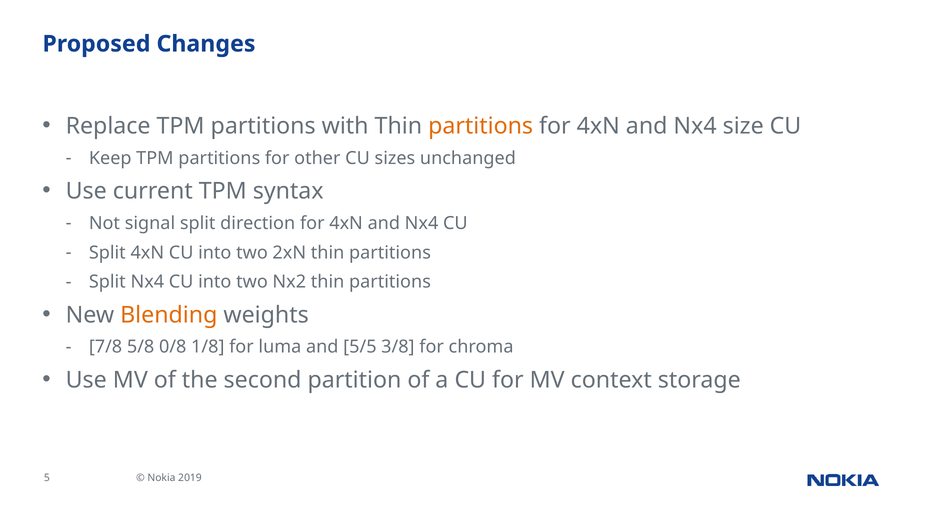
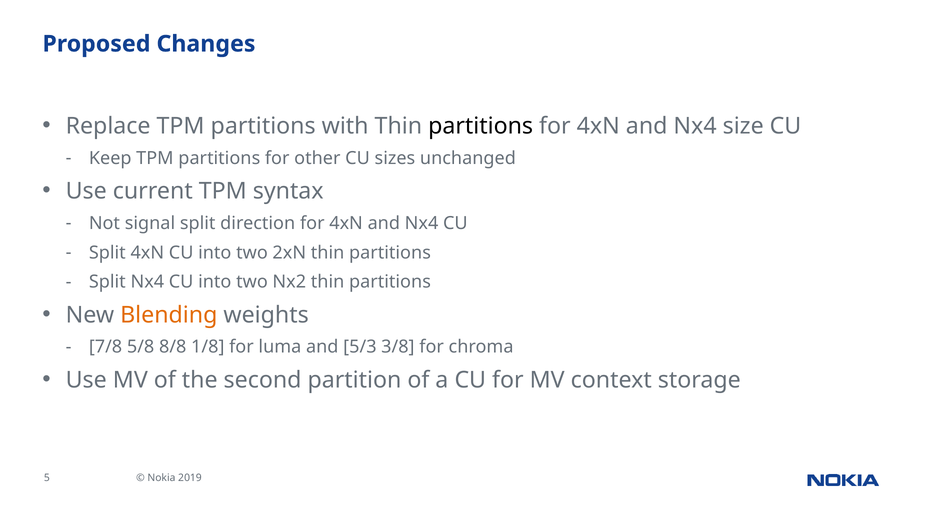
partitions colour: orange -> black (481, 126)
0/8: 0/8 -> 8/8 (173, 347)
5/5: 5/5 -> 5/3 (360, 347)
